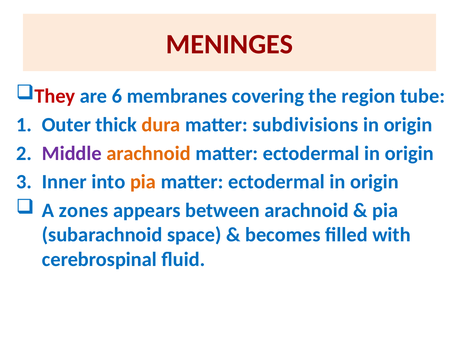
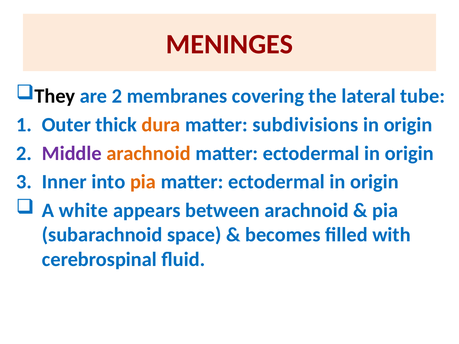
They colour: red -> black (55, 96)
are 6: 6 -> 2 (117, 96)
region: region -> lateral (369, 96)
zones: zones -> white (84, 211)
